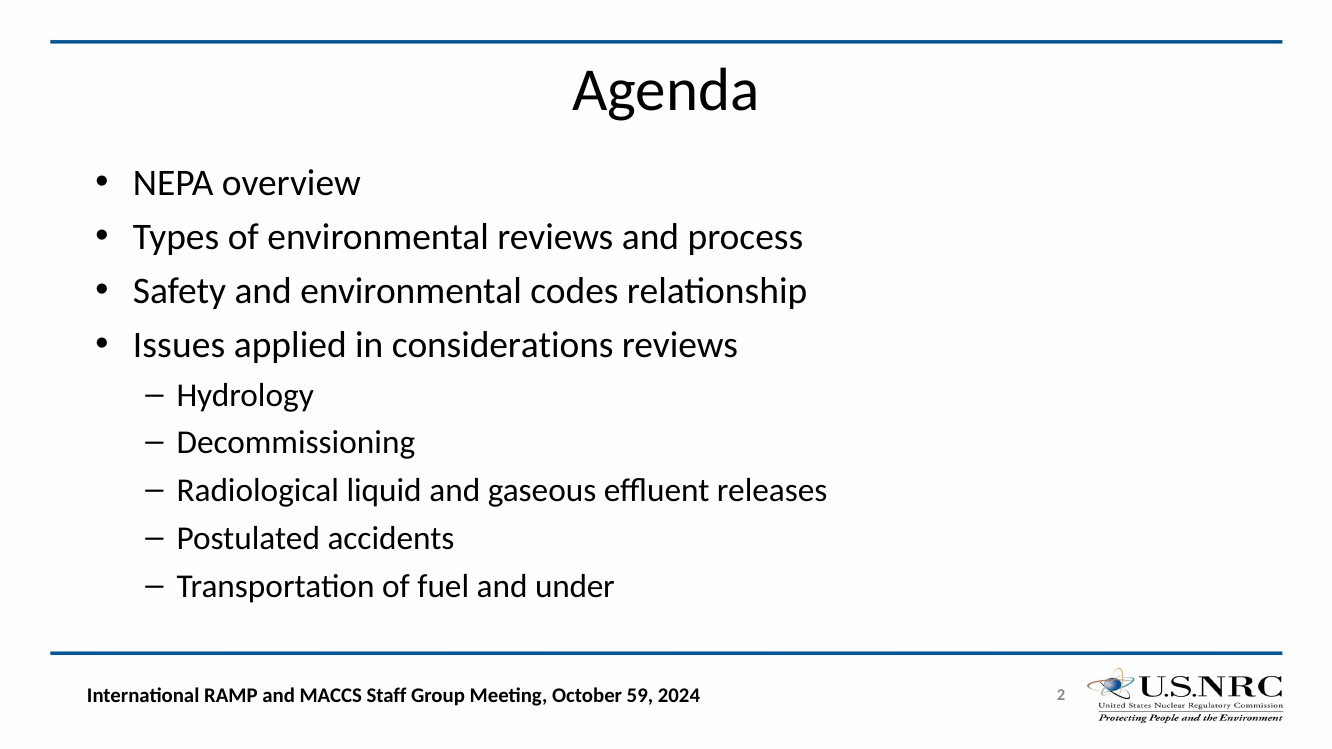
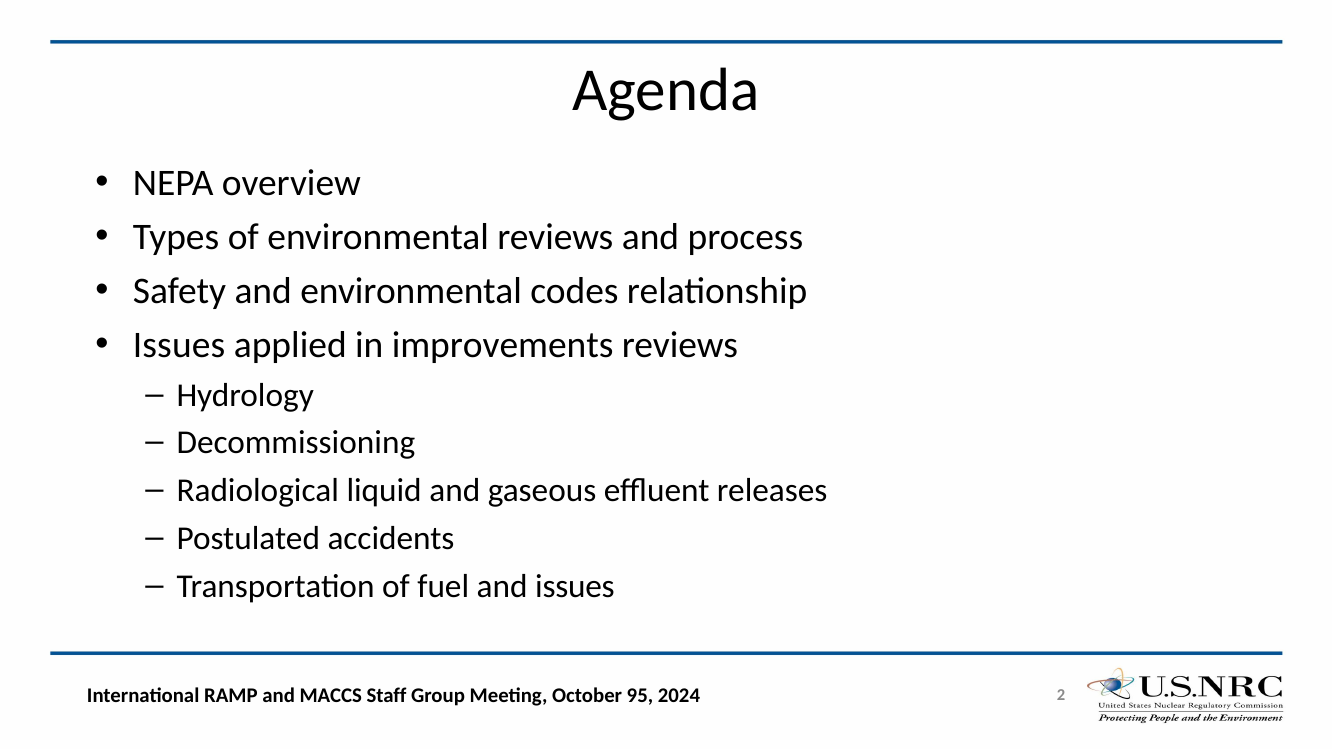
considerations: considerations -> improvements (503, 345)
and under: under -> issues (575, 586)
59: 59 -> 95 (640, 696)
